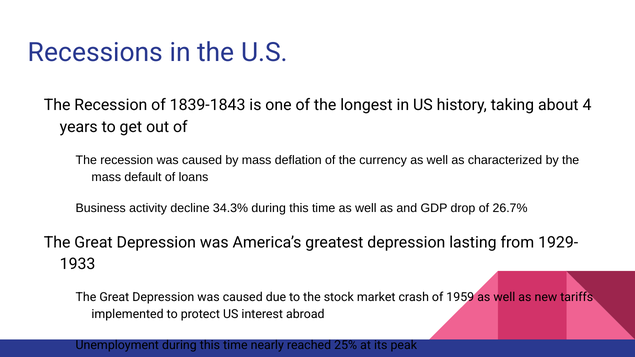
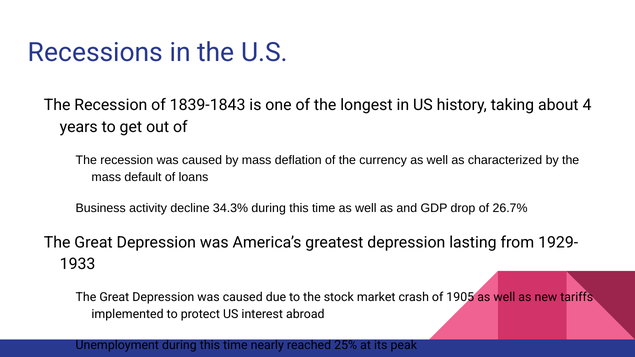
1959: 1959 -> 1905 (460, 297)
